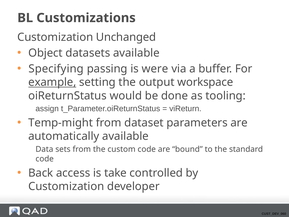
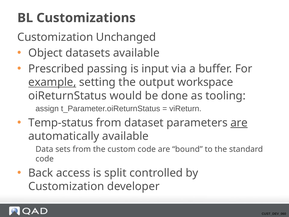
Specifying: Specifying -> Prescribed (56, 69)
were: were -> input (155, 69)
Temp-might: Temp-might -> Temp-status (61, 123)
are underline: none -> present (239, 123)
take: take -> split (115, 173)
